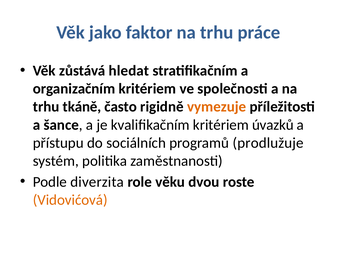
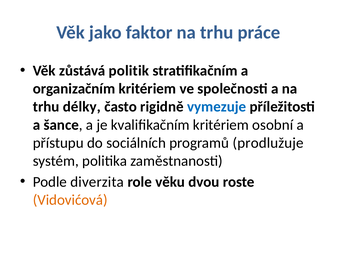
hledat: hledat -> politik (129, 71)
tkáně: tkáně -> délky (82, 107)
vymezuje colour: orange -> blue (217, 107)
úvazků: úvazků -> osobní (273, 125)
